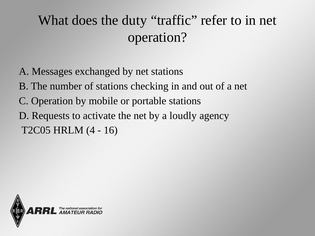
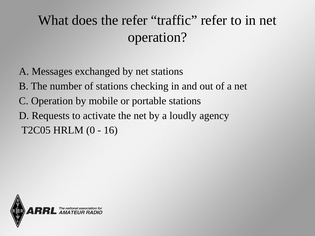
the duty: duty -> refer (135, 20)
4: 4 -> 0 (91, 130)
